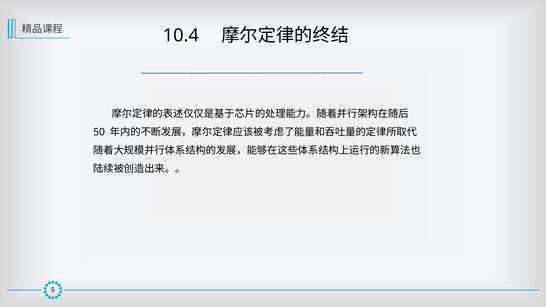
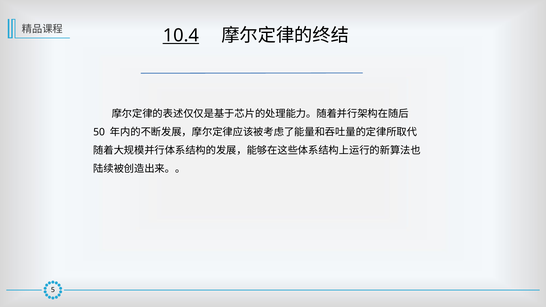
10.4 underline: none -> present (181, 36)
